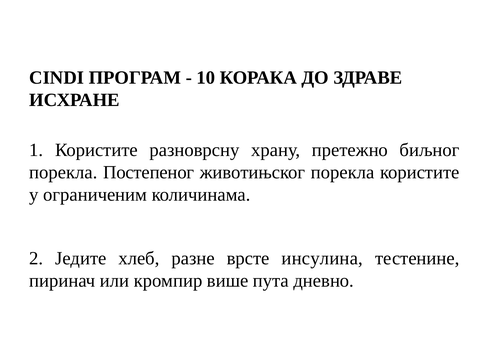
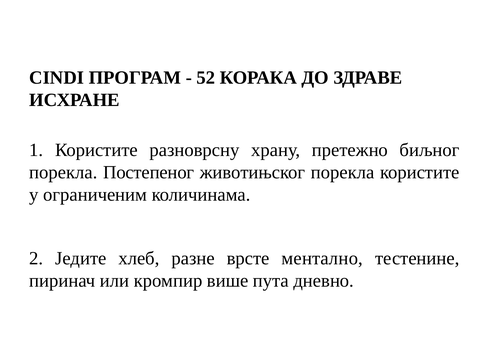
10: 10 -> 52 (206, 78)
инсулина: инсулина -> ментално (322, 258)
